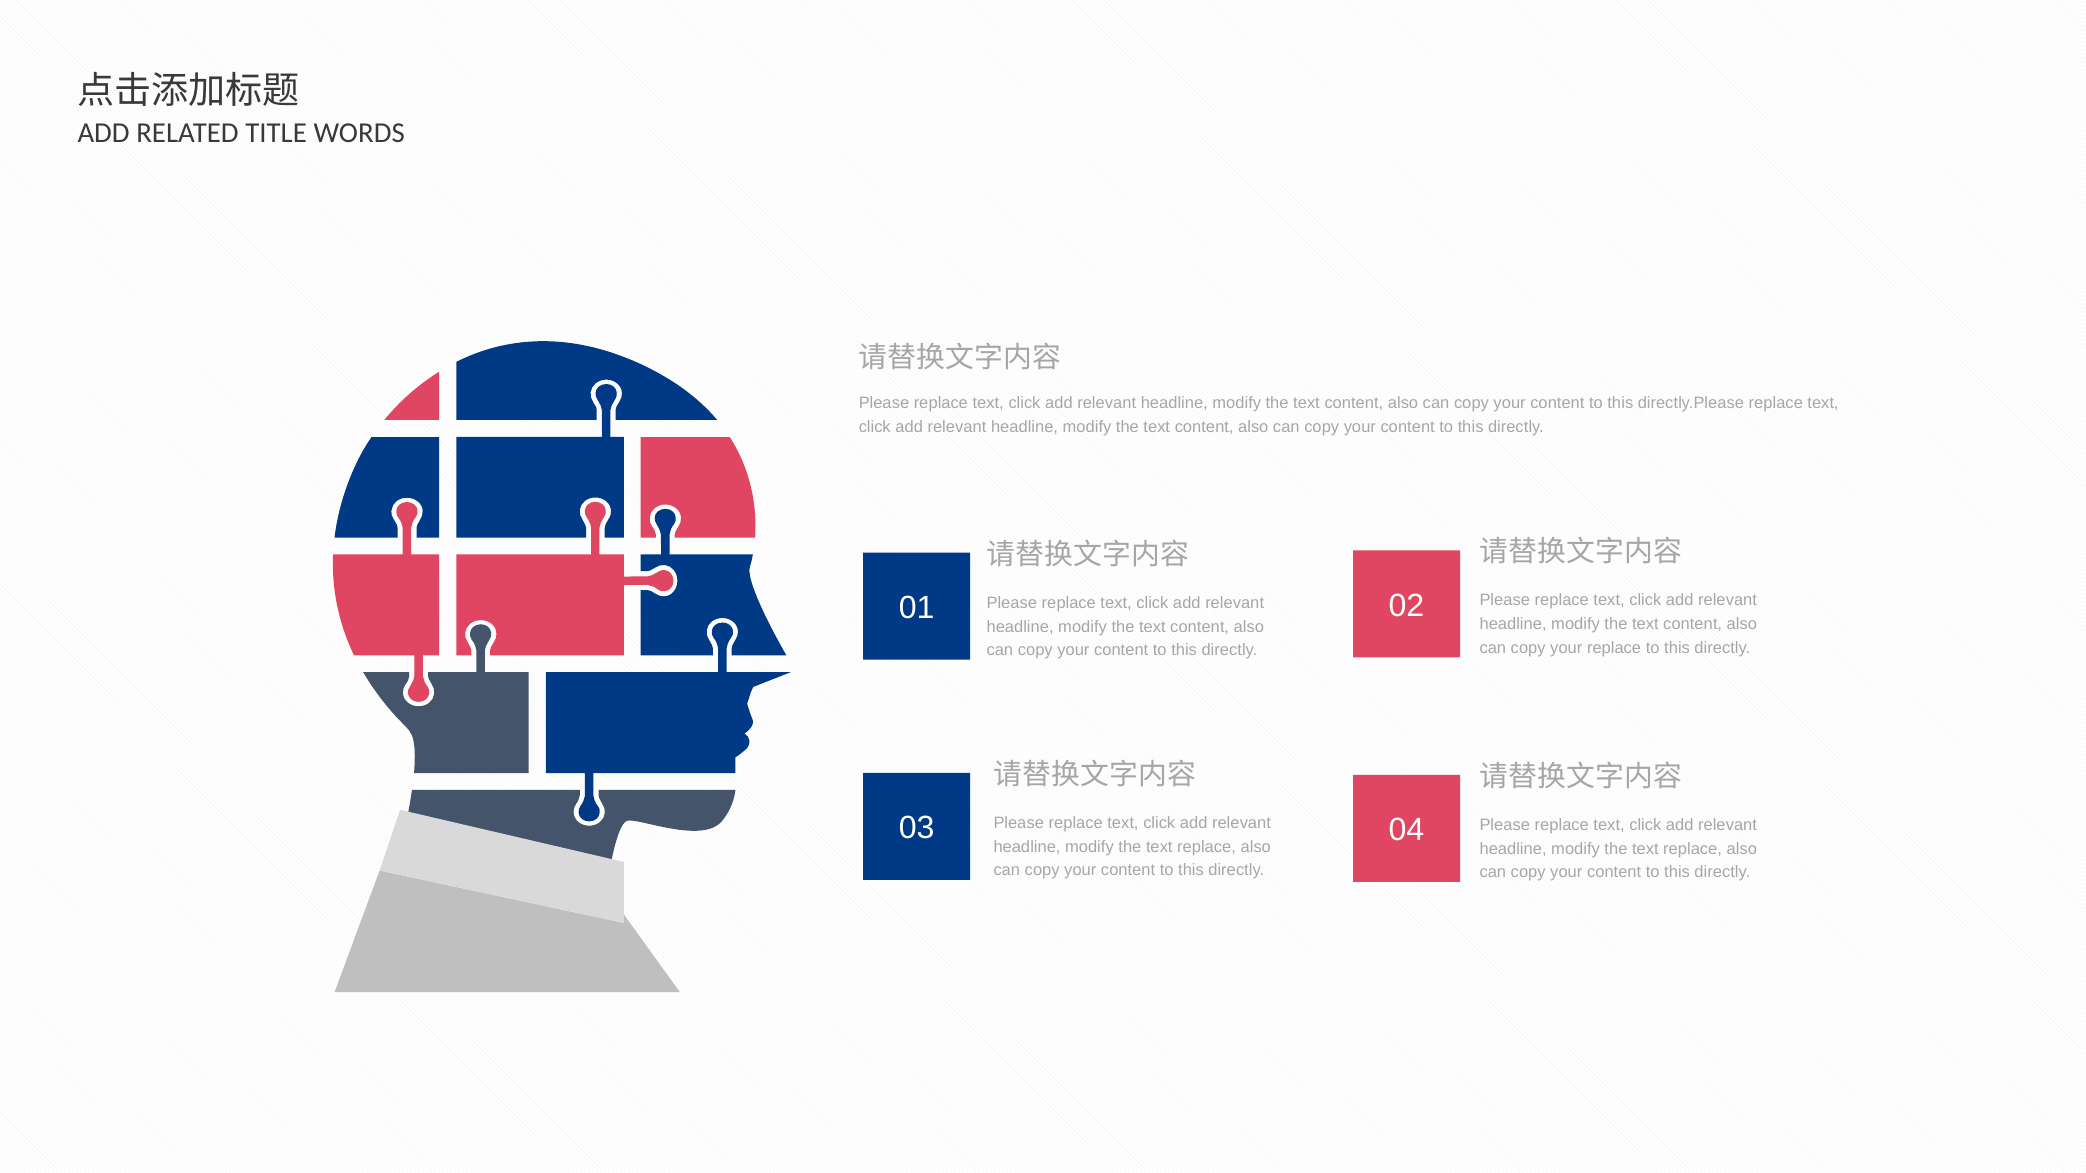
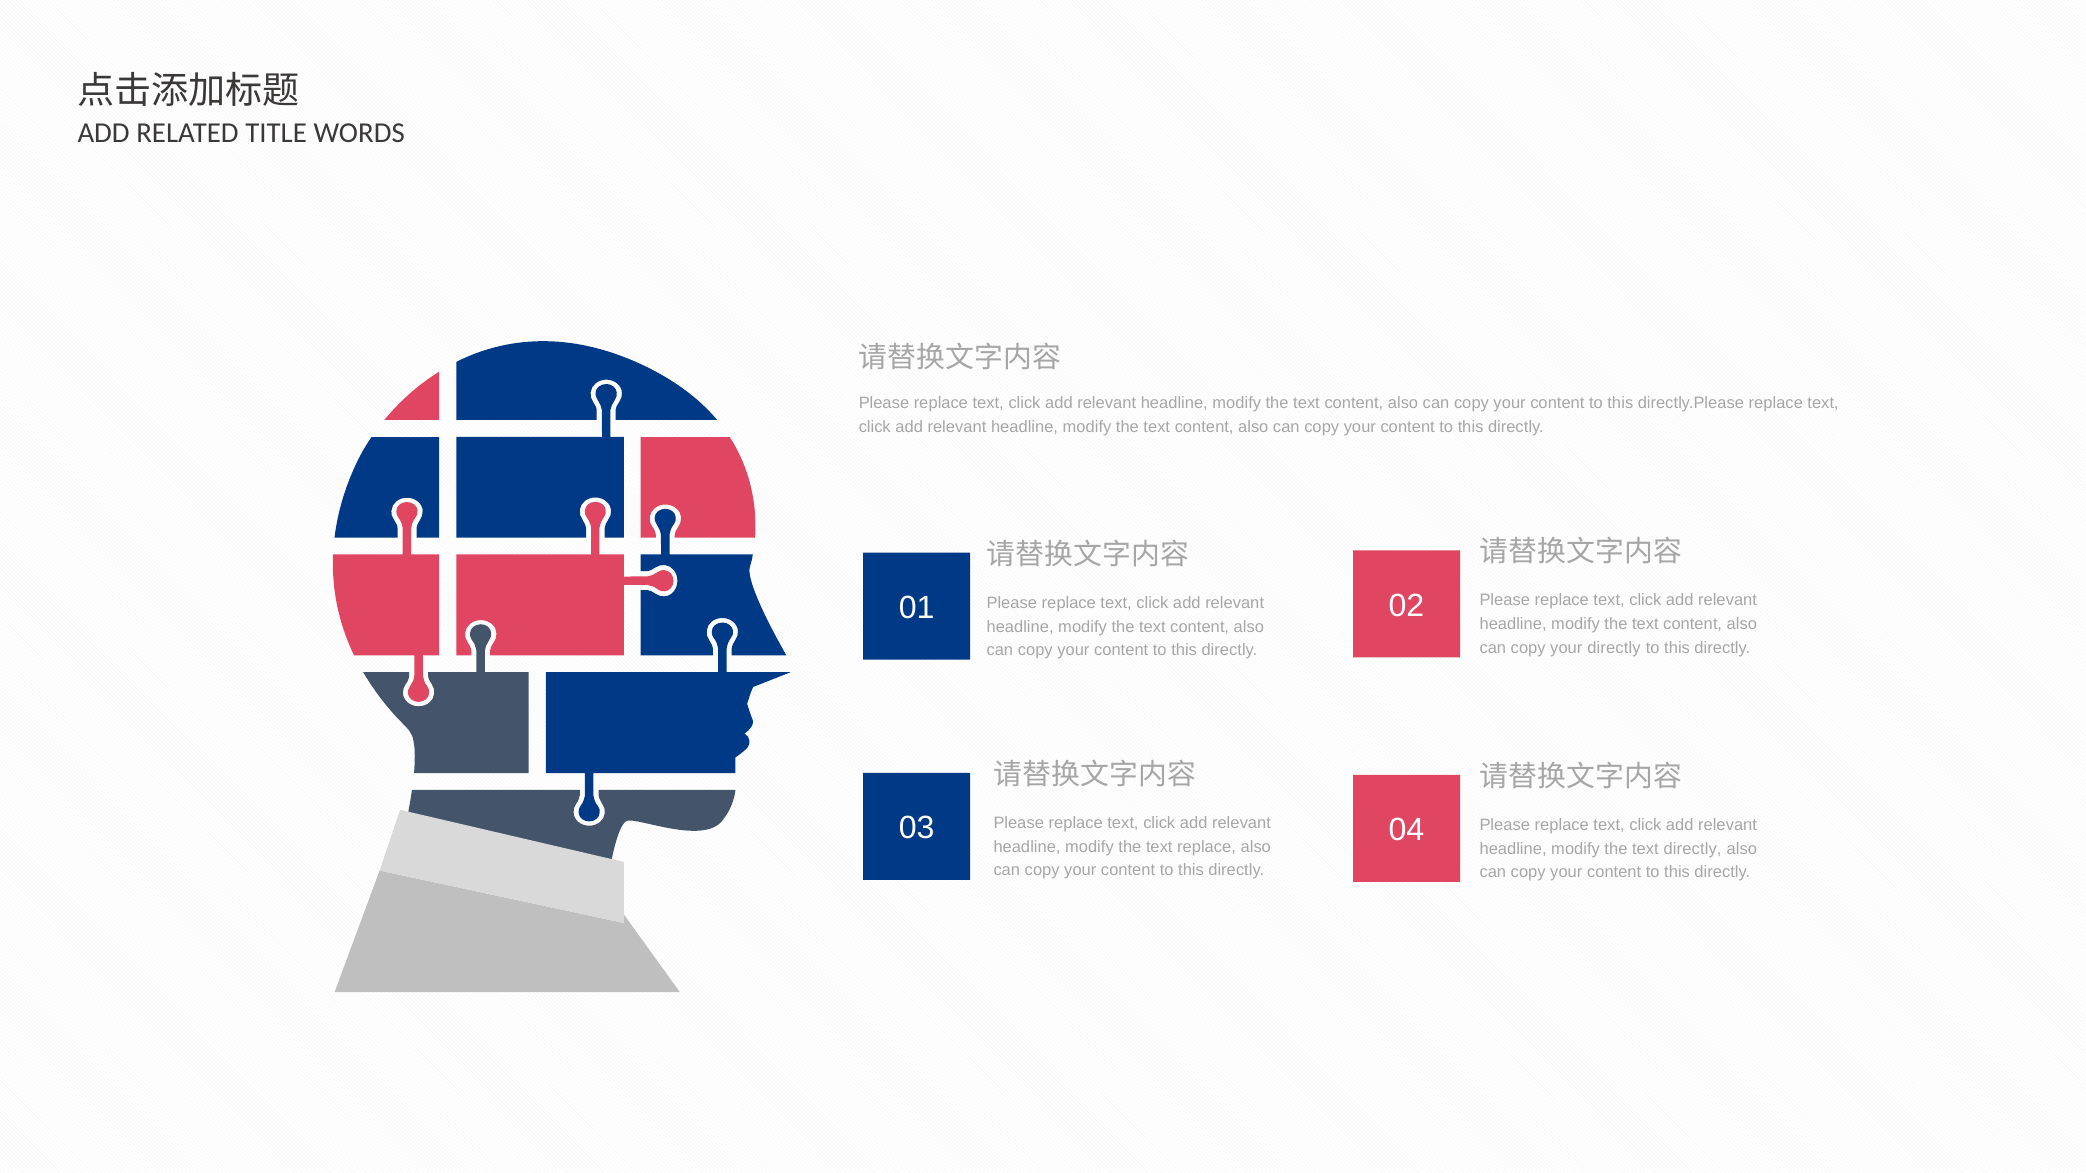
your replace: replace -> directly (1614, 648)
replace: replace -> directly (1693, 849)
